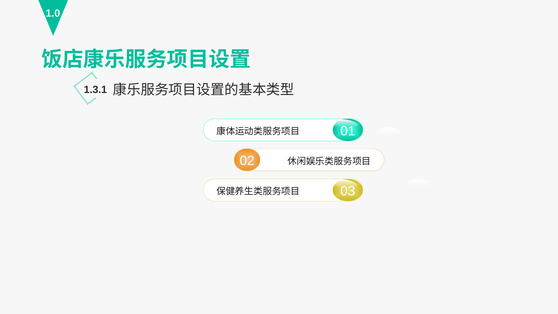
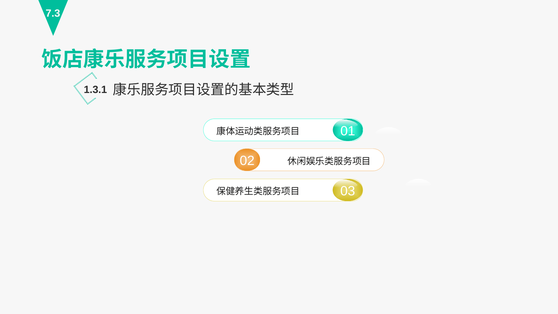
1.0: 1.0 -> 7.3 (53, 13)
